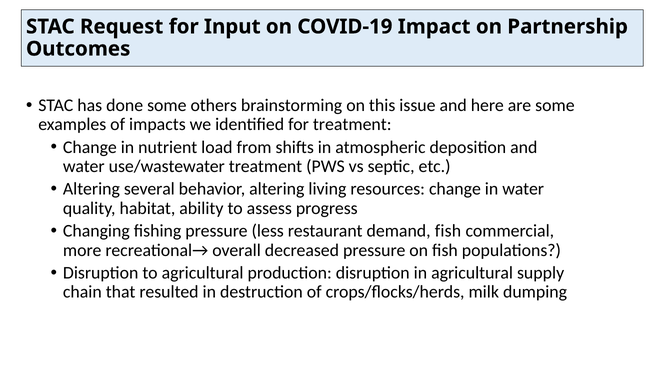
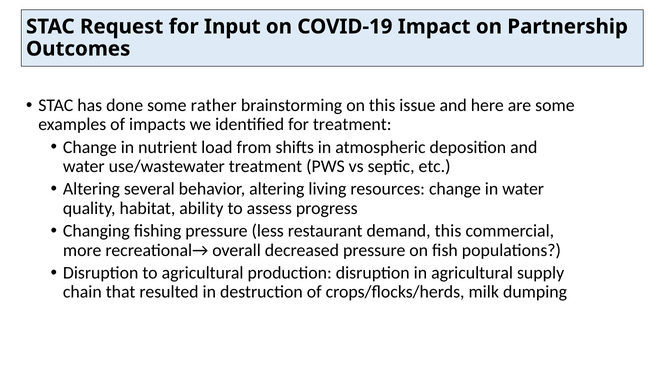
others: others -> rather (214, 105)
demand fish: fish -> this (448, 231)
